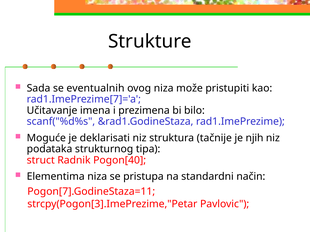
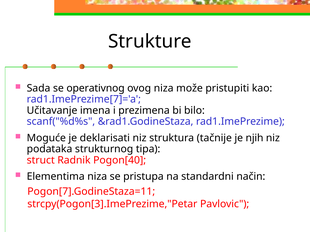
eventualnih: eventualnih -> operativnog (96, 88)
